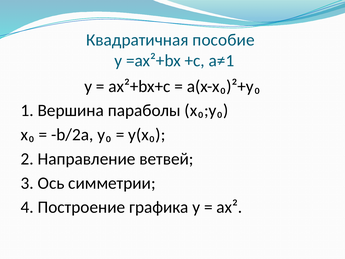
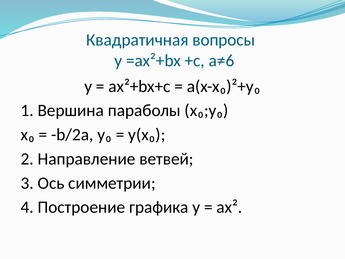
пособие: пособие -> вопросы (224, 40)
a≠1: a≠1 -> a≠6 (221, 61)
